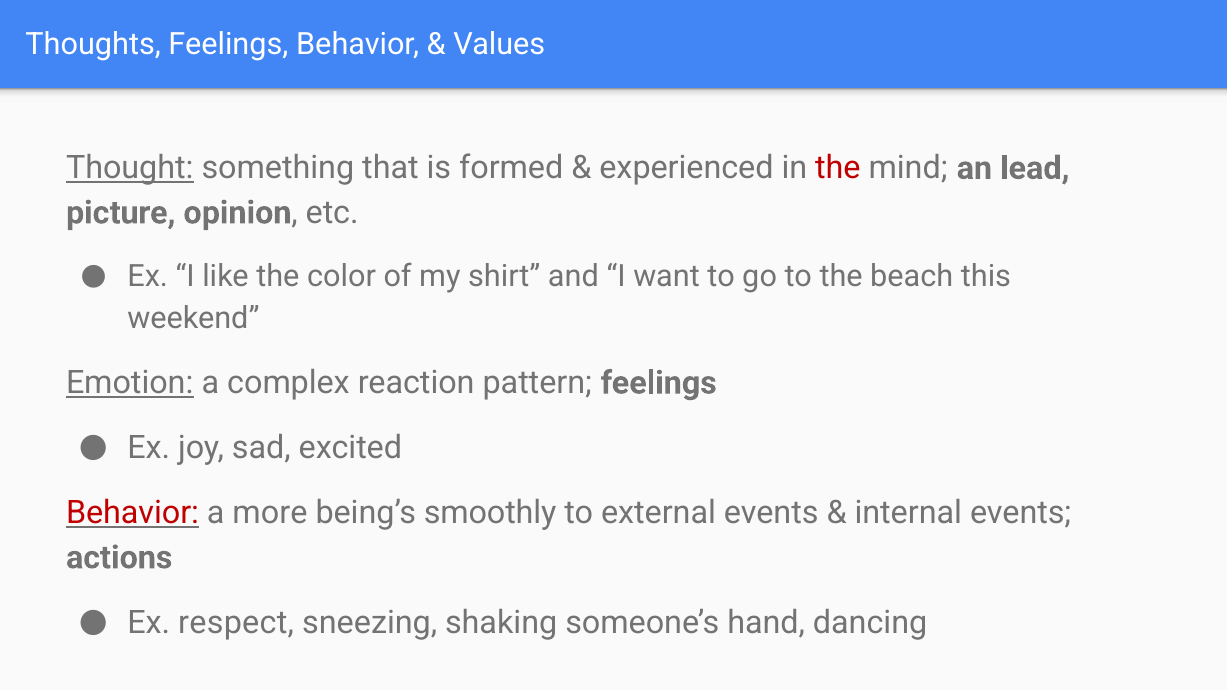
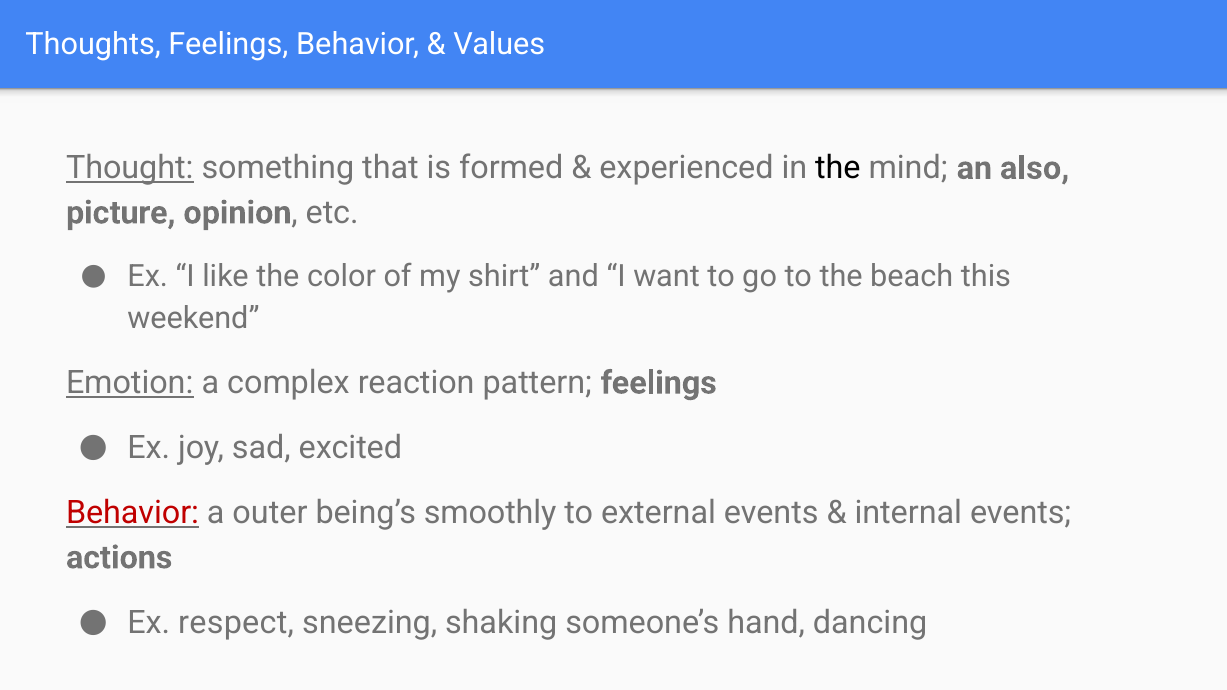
the colour: red -> black (838, 168)
lead: lead -> also (1035, 168)
more: more -> outer (270, 513)
